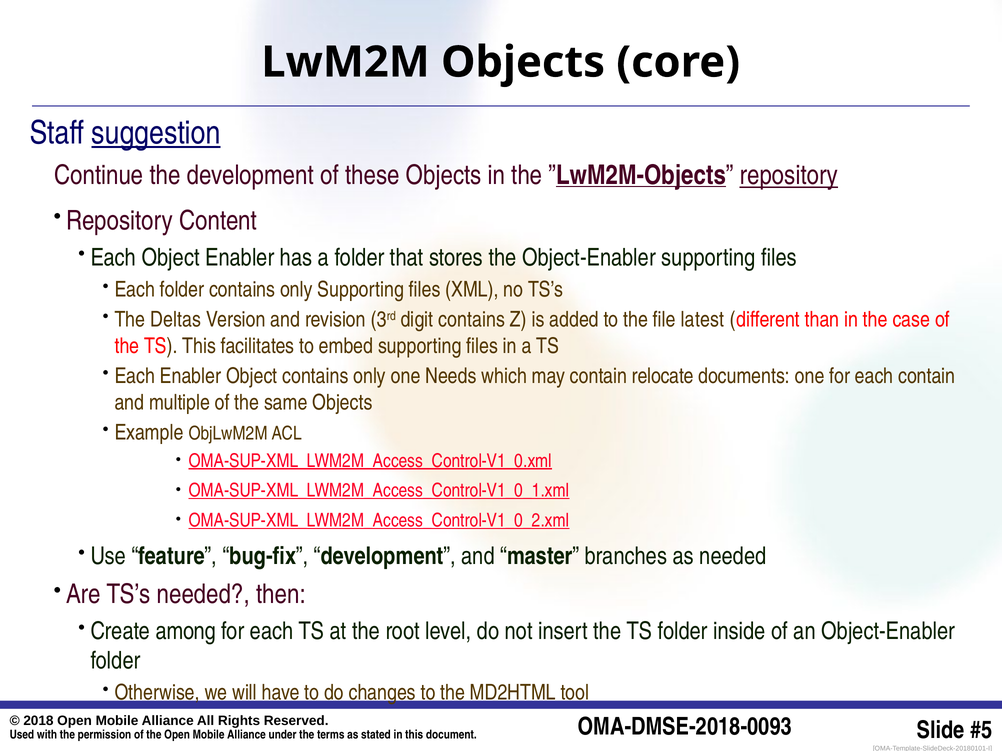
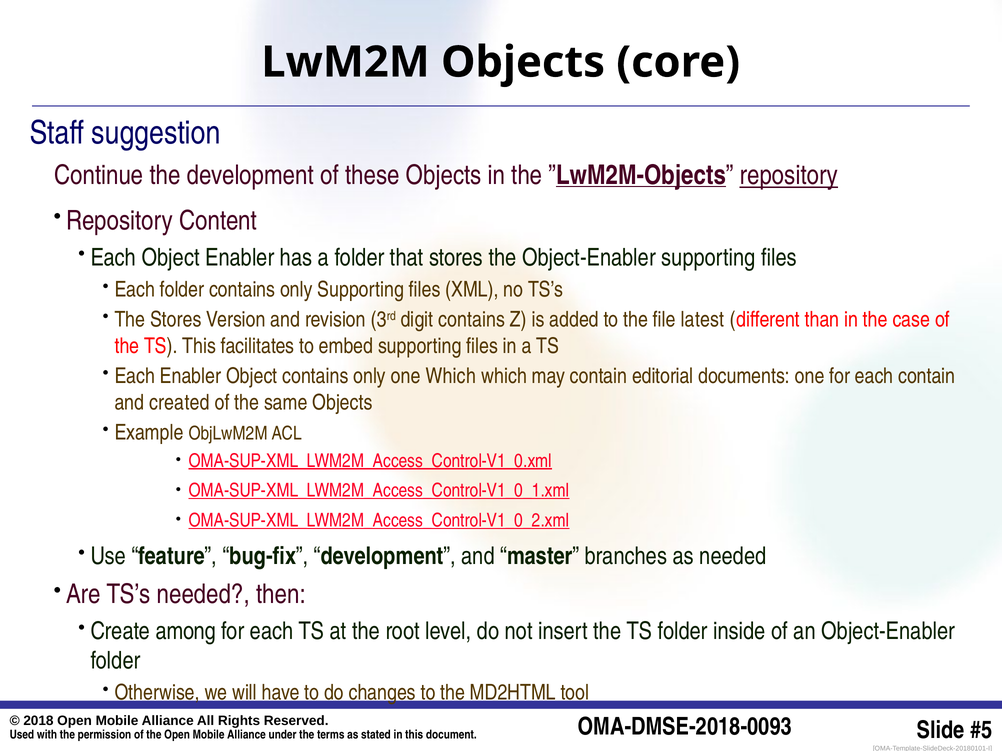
suggestion underline: present -> none (156, 133)
The Deltas: Deltas -> Stores (176, 320)
one Needs: Needs -> Which (451, 377)
relocate: relocate -> editorial (663, 377)
multiple: multiple -> created (179, 403)
